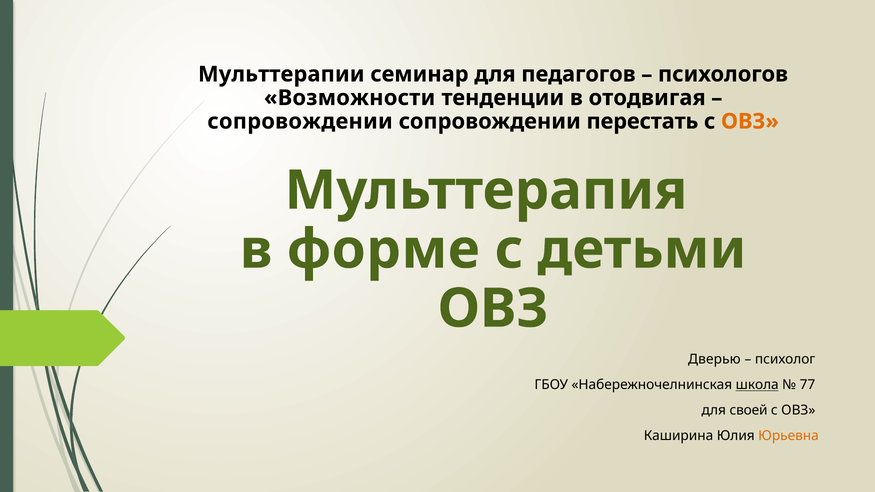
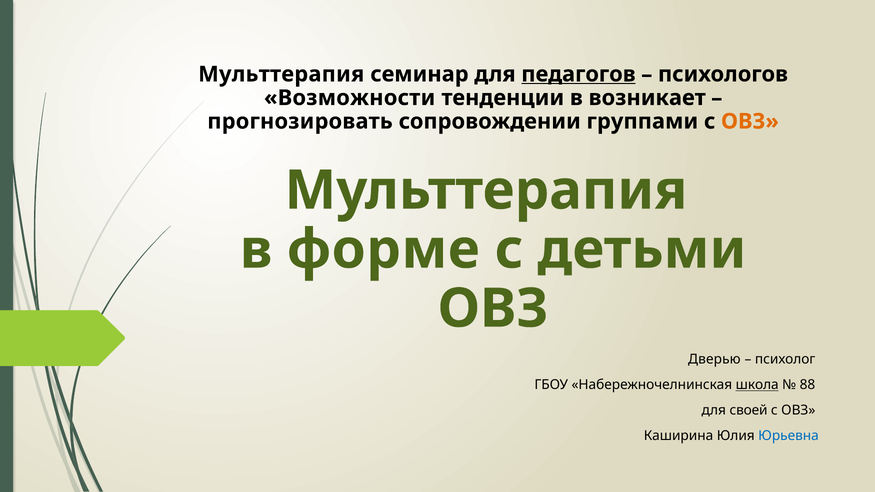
Мульттерапии: Мульттерапии -> Мульттерапия (281, 74)
педагогов underline: none -> present (579, 74)
отодвигая: отодвигая -> возникает (647, 98)
сопровождении: сопровождении -> прогнозировать (300, 121)
перестать: перестать -> группами (642, 121)
77: 77 -> 88 (807, 385)
Юрьевна colour: orange -> blue (789, 436)
